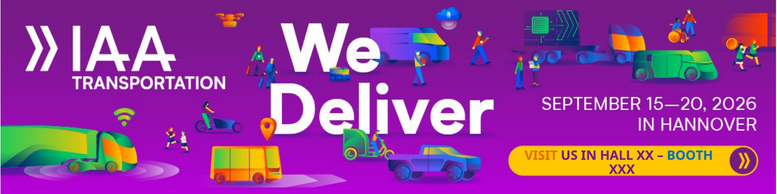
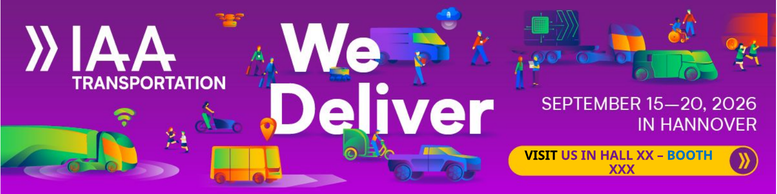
VISIT colour: orange -> black (541, 156)
